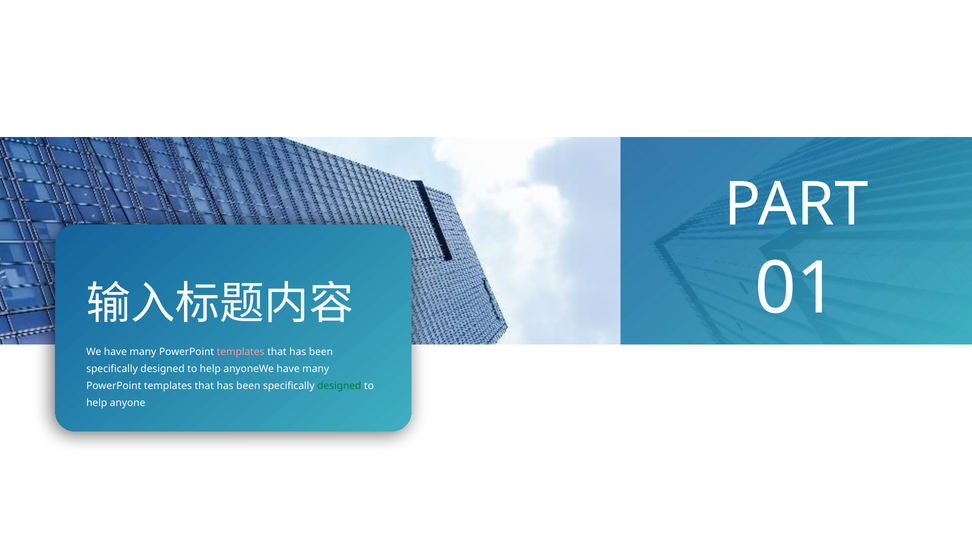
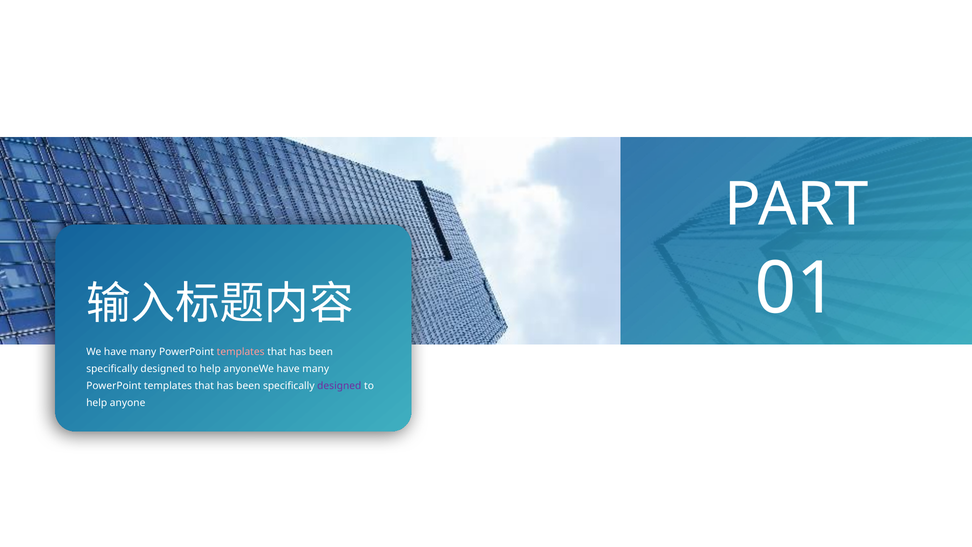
designed colour: green -> purple (339, 386)
